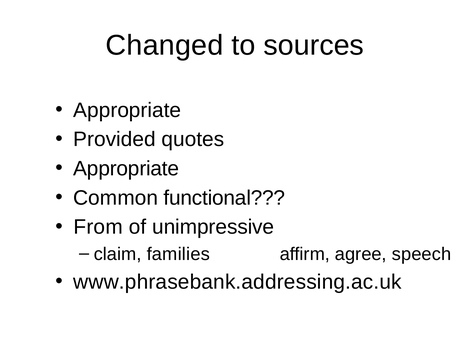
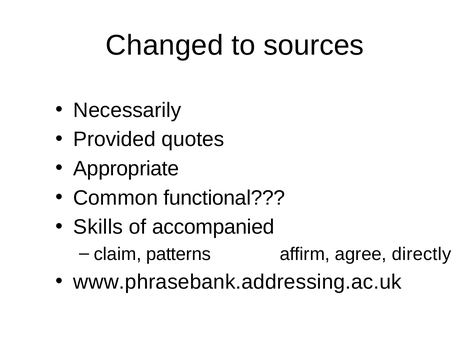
Appropriate: Appropriate -> Necessarily (127, 110)
From: From -> Skills (98, 227)
unimpressive: unimpressive -> accompanied (213, 227)
families: families -> patterns (178, 254)
speech: speech -> directly (422, 254)
